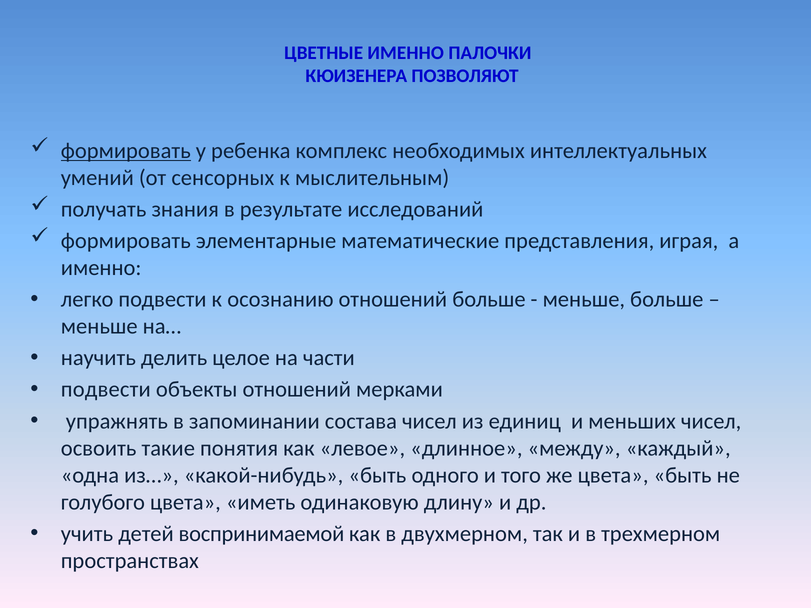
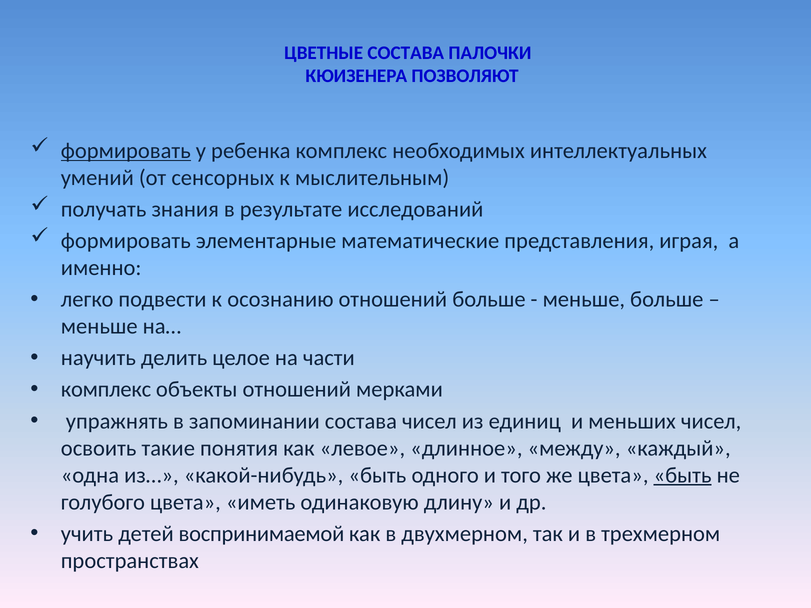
ЦВЕТНЫЕ ИМЕННО: ИМЕННО -> СОСТАВА (406, 53)
подвести: подвести -> комплекс (106, 390)
быть underline: none -> present (683, 475)
